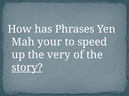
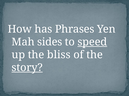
your: your -> sides (50, 42)
speed underline: none -> present (92, 42)
very: very -> bliss (59, 55)
